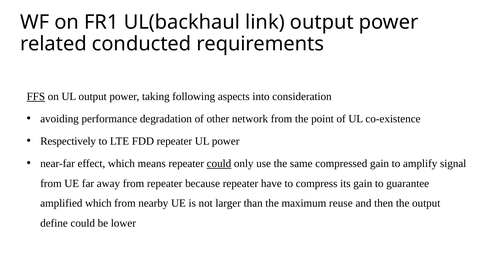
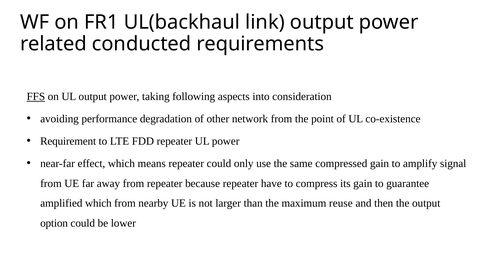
Respectively: Respectively -> Requirement (68, 141)
could underline: present -> none (219, 164)
define: define -> option (54, 223)
